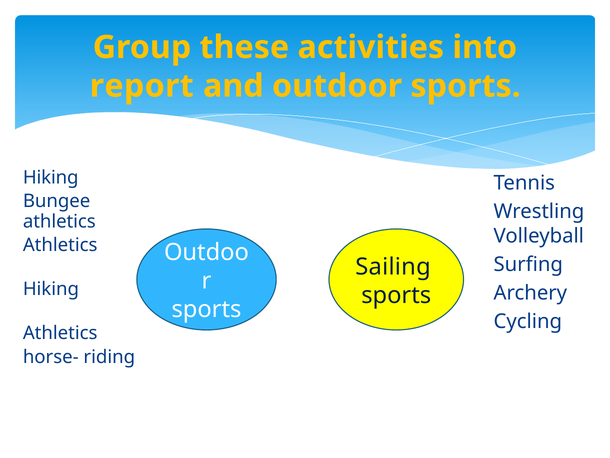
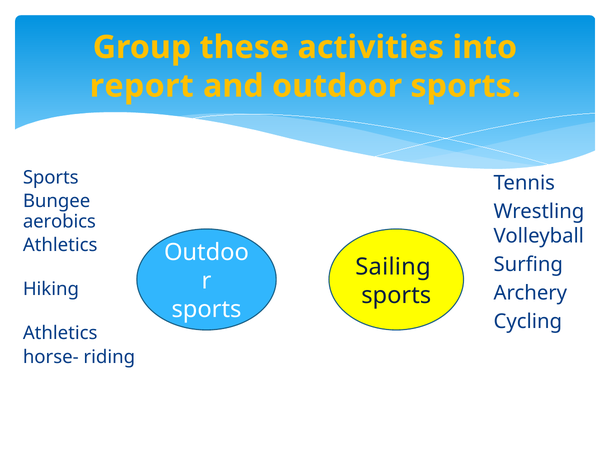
Hiking: Hiking -> Sports (51, 177)
athletics: athletics -> aerobics (59, 221)
